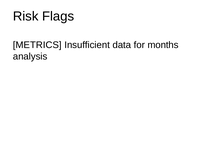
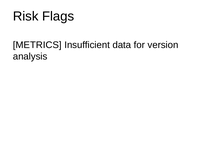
months: months -> version (163, 45)
